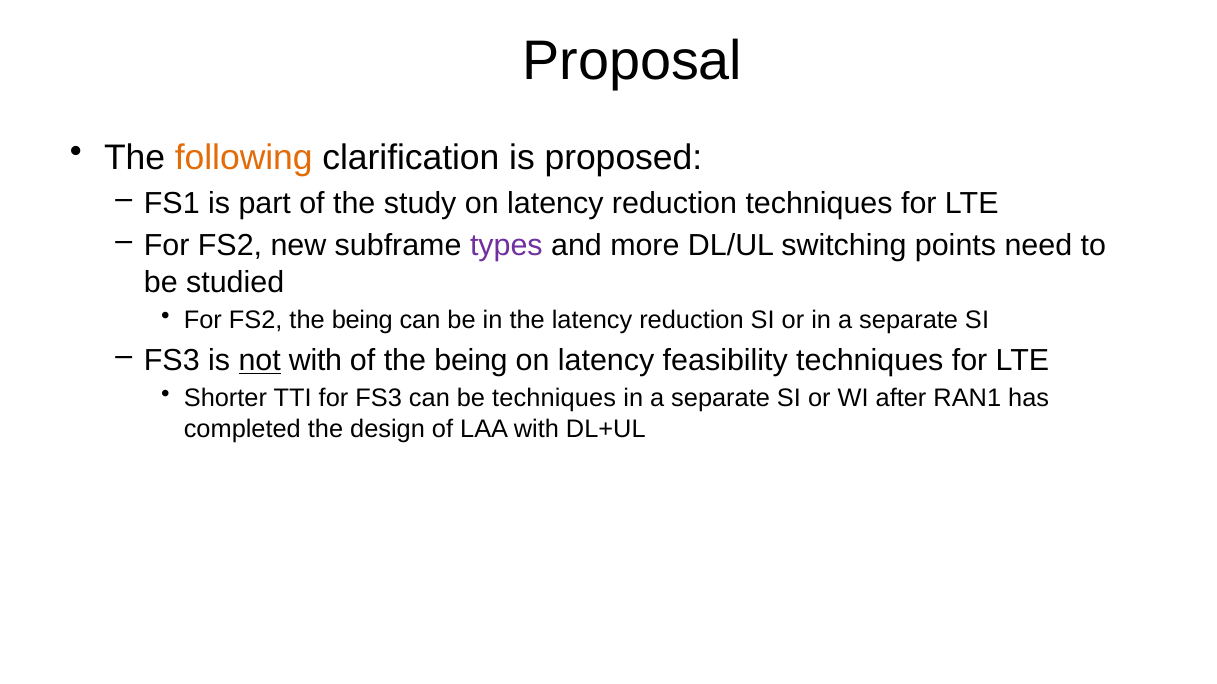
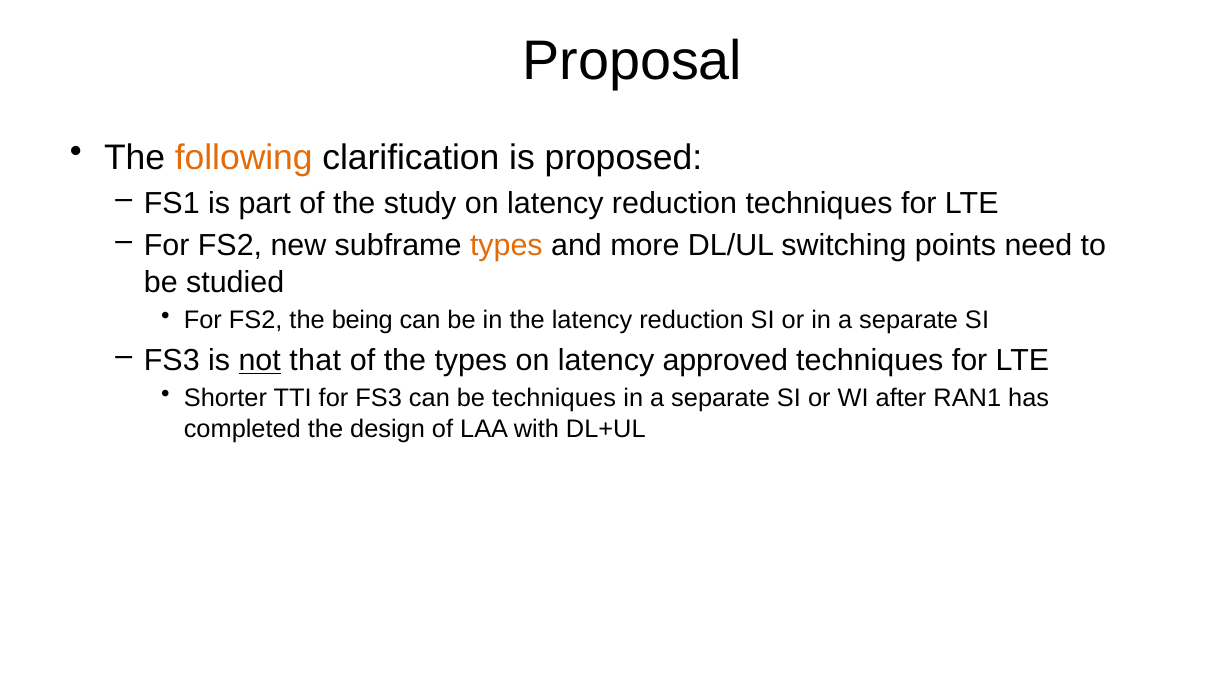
types colour: purple -> orange (506, 246)
not with: with -> that (315, 360)
of the being: being -> types (471, 360)
feasibility: feasibility -> approved (725, 360)
